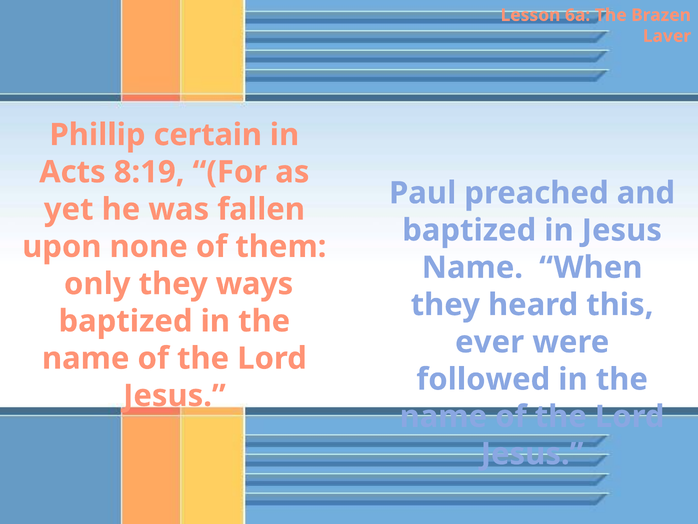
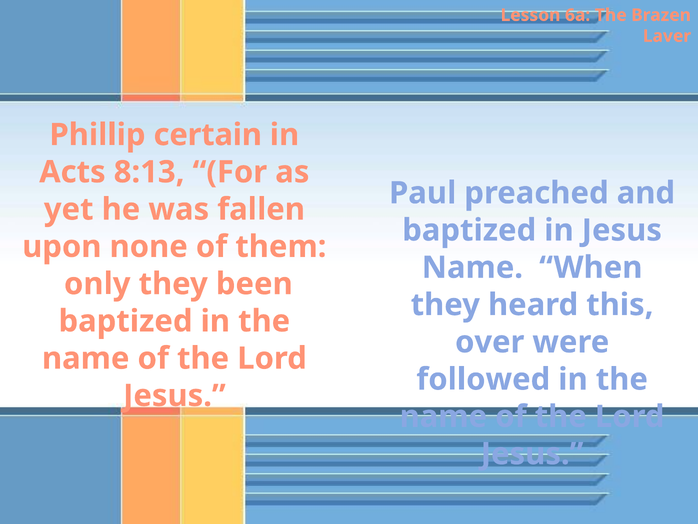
8:19: 8:19 -> 8:13 (149, 172)
ways: ways -> been (254, 284)
ever: ever -> over (490, 342)
